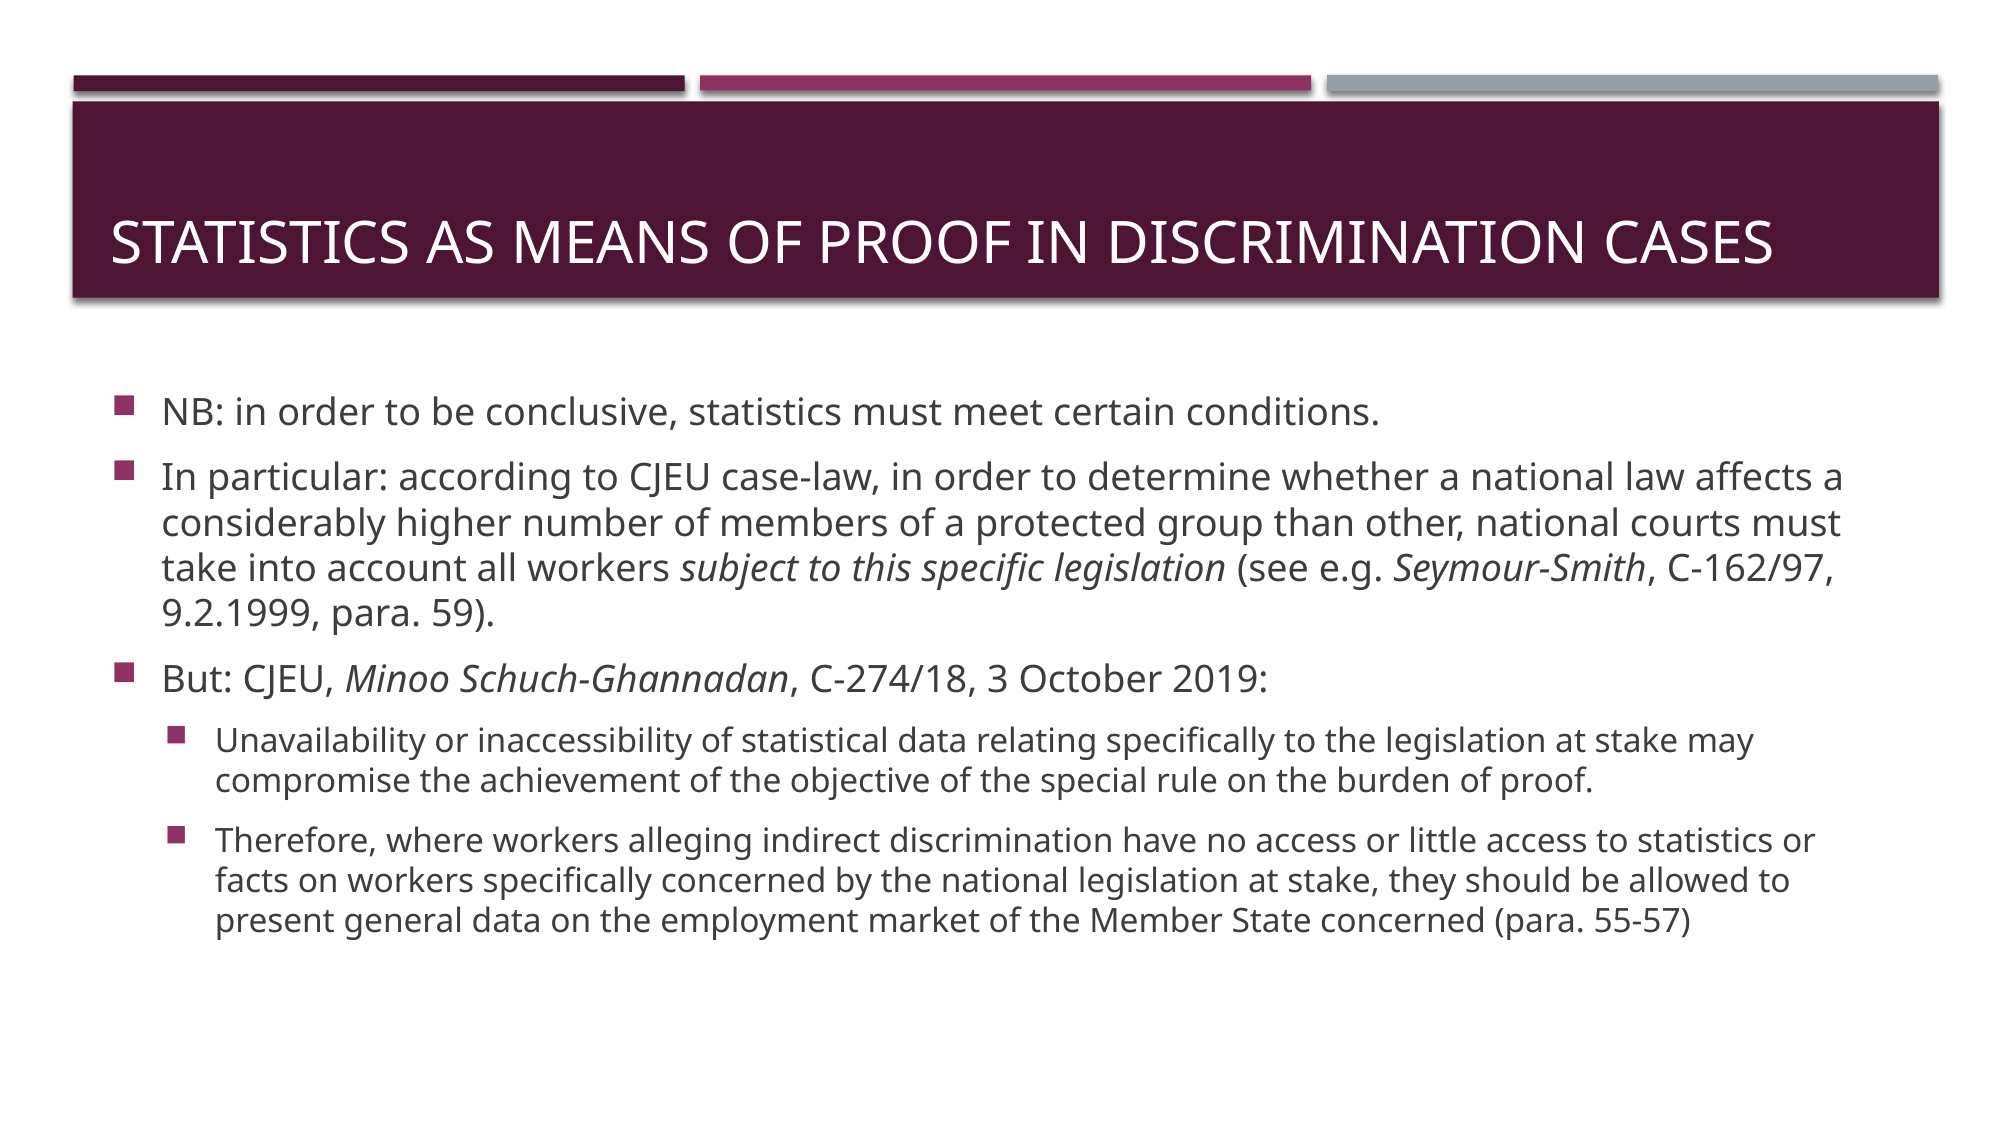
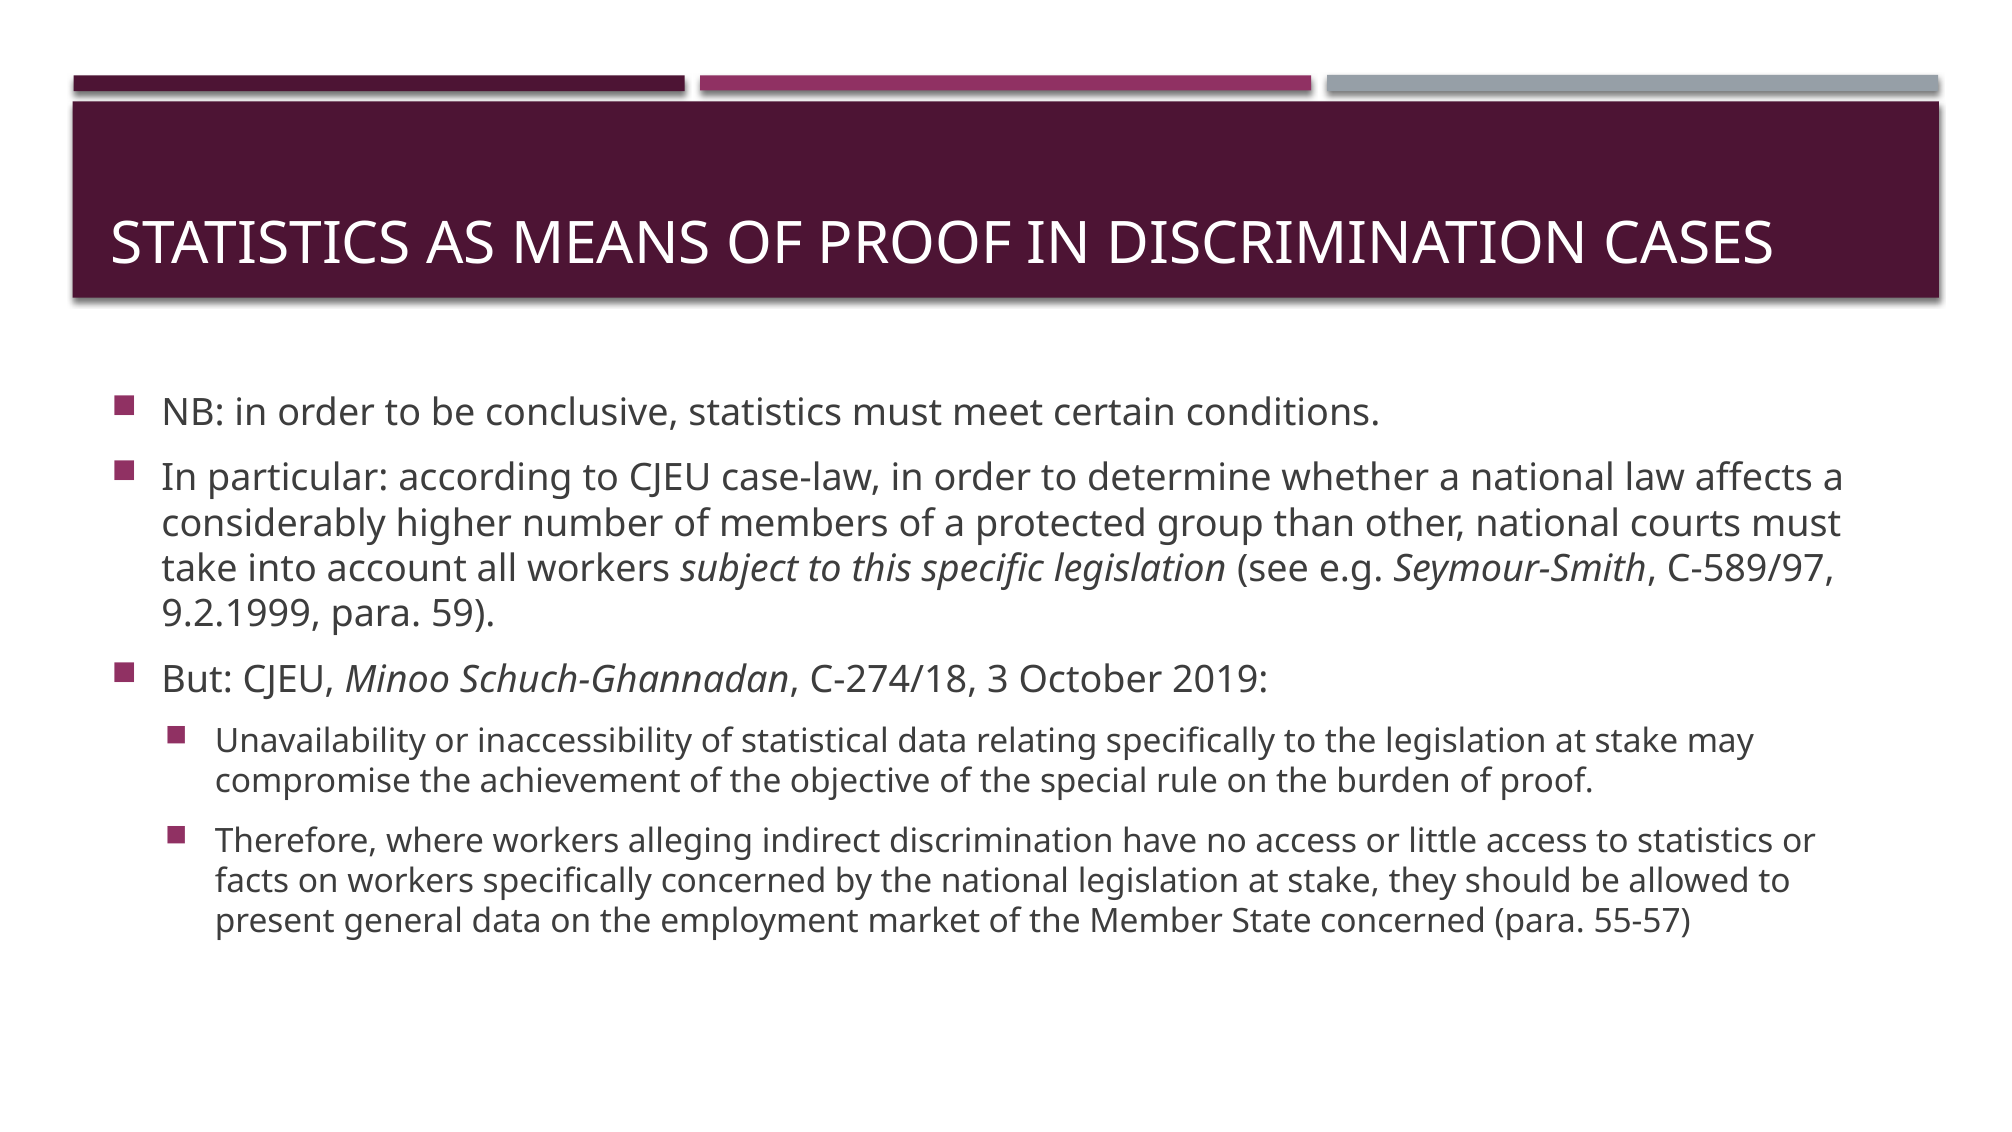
C-162/97: C-162/97 -> C-589/97 (1751, 569)
